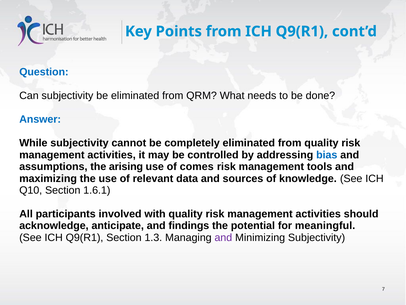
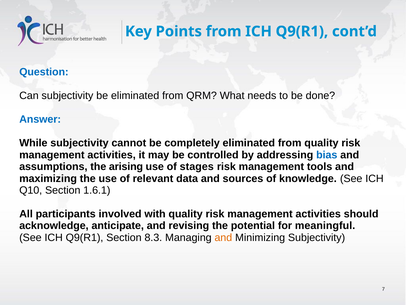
comes: comes -> stages (197, 166)
findings: findings -> revising (189, 225)
1.3: 1.3 -> 8.3 (153, 237)
and colour: purple -> orange (223, 237)
